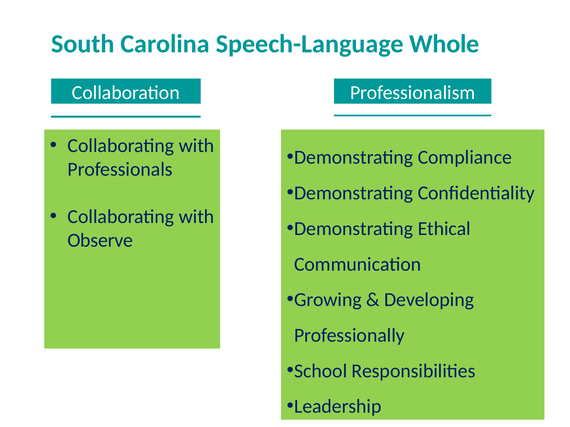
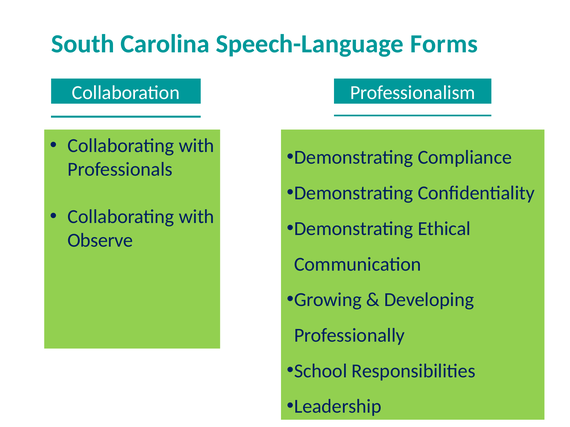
Whole: Whole -> Forms (444, 44)
